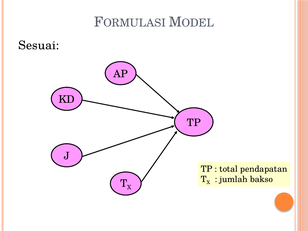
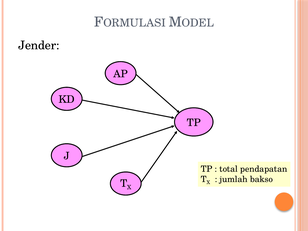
Sesuai: Sesuai -> Jender (39, 45)
